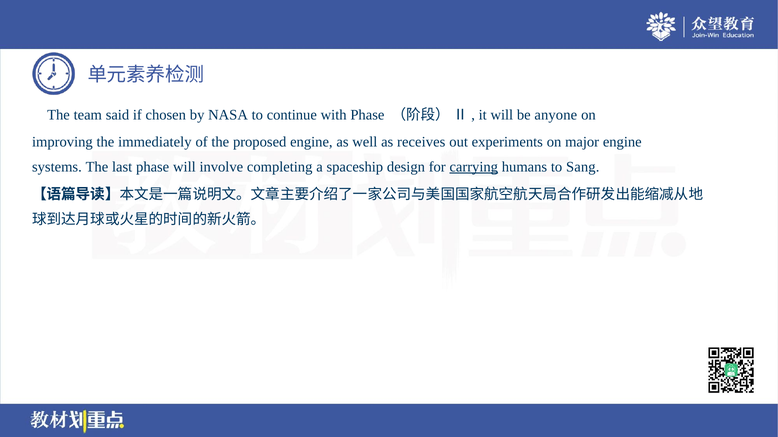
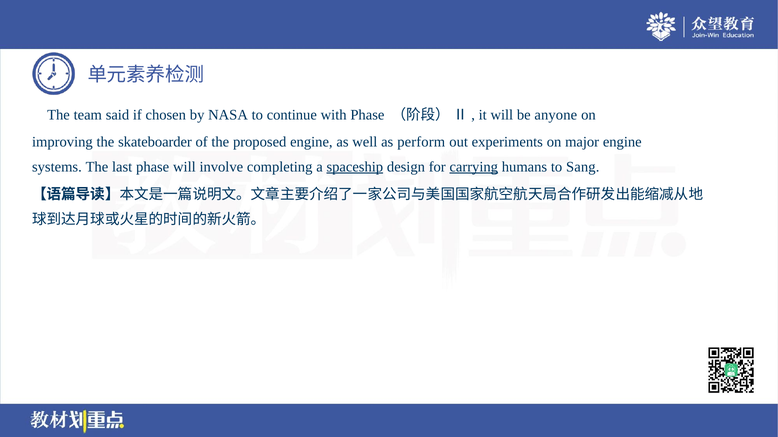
immediately: immediately -> skateboarder (155, 142)
receives: receives -> perform (421, 142)
spaceship underline: none -> present (355, 167)
